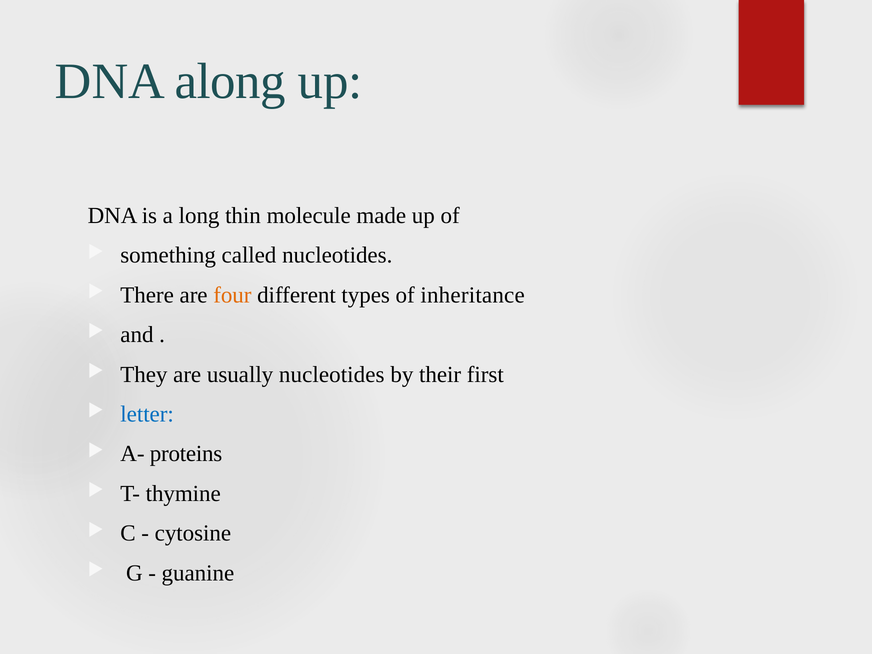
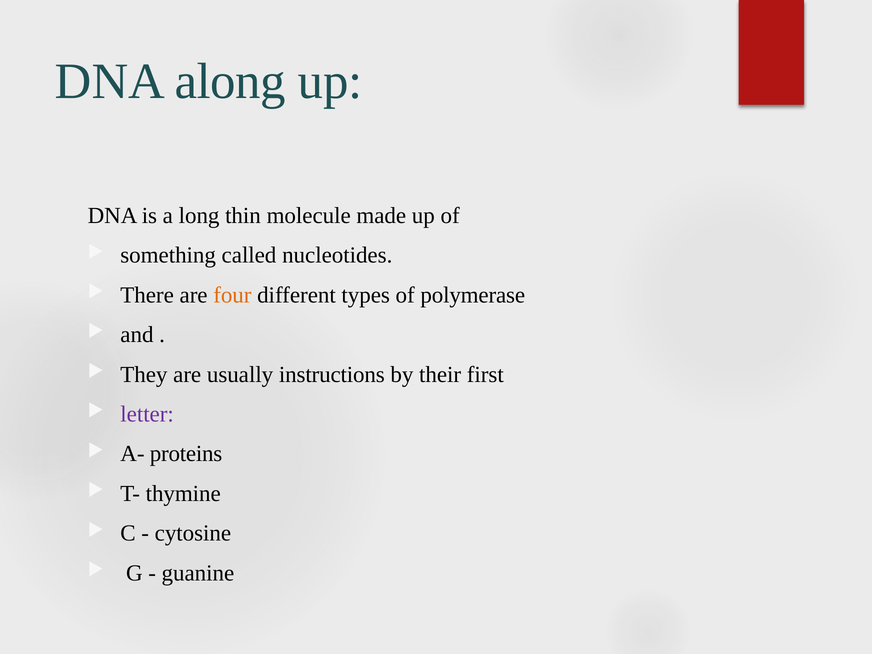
inheritance: inheritance -> polymerase (473, 295)
usually nucleotides: nucleotides -> instructions (332, 374)
letter colour: blue -> purple (147, 414)
